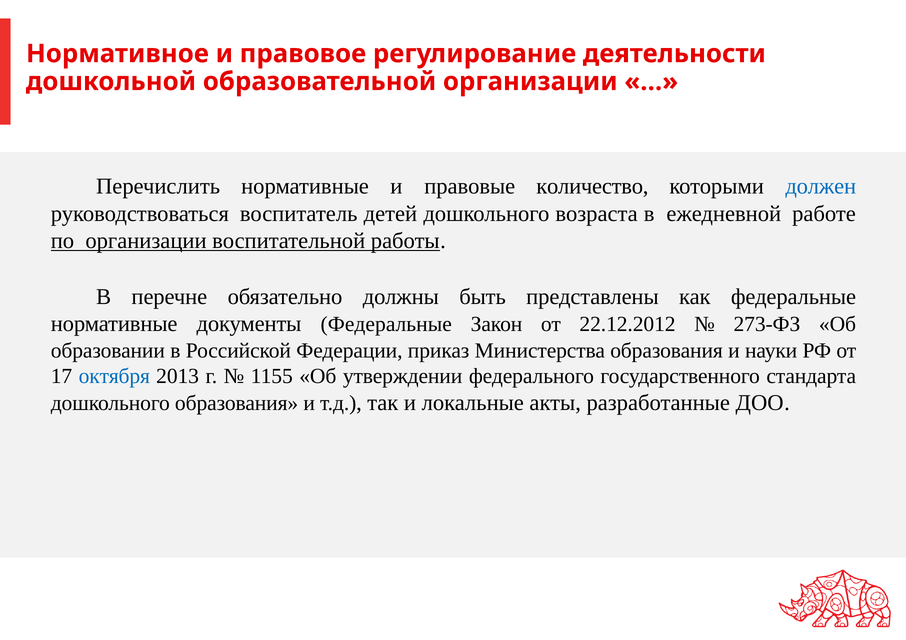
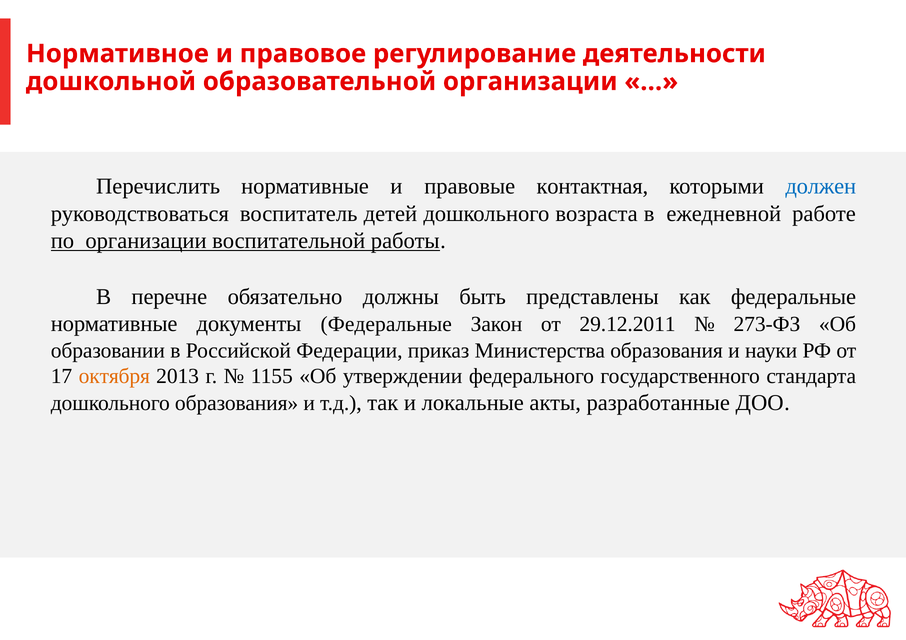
количество: количество -> контактная (592, 187)
22.12.2012: 22.12.2012 -> 29.12.2011 (628, 325)
октября colour: blue -> orange (114, 377)
